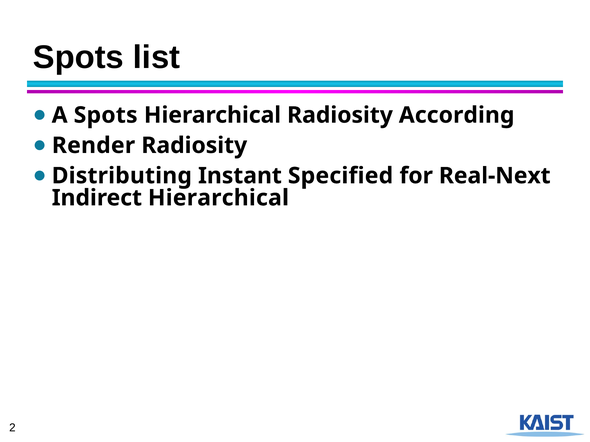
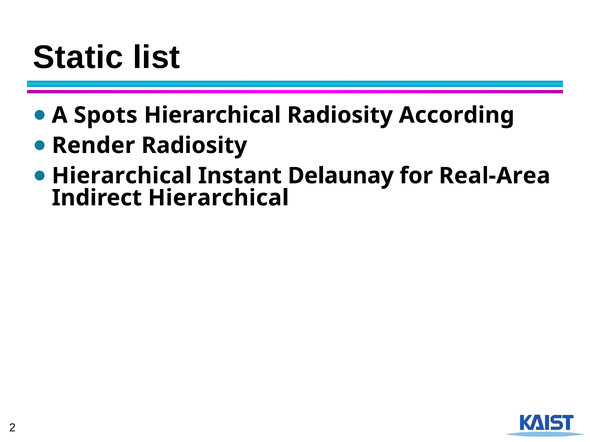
Spots: Spots -> Static (78, 58)
Distributing: Distributing -> Hierarchical (122, 176)
Specified: Specified -> Delaunay (341, 176)
Real-Next: Real-Next -> Real-Area (495, 176)
